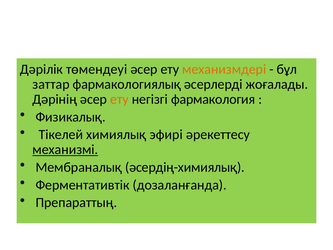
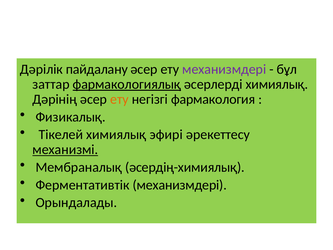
төмендеуі: төмендеуі -> пайдалану (97, 69)
механизмдері colour: orange -> purple (224, 69)
фармакологиялық underline: none -> present (127, 84)
әсерлерді жоғалады: жоғалады -> химиялық (277, 84)
Ферментативтік дозаланғанда: дозаланғанда -> механизмдері (180, 185)
Препараттың: Препараттың -> Орындалады (76, 202)
